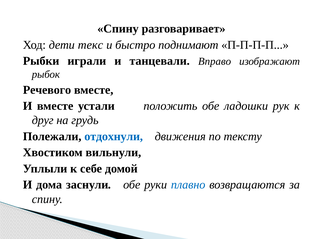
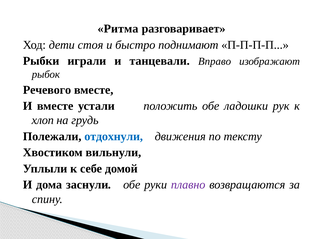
Спину: Спину -> Ритма (118, 29)
текс: текс -> стоя (91, 45)
друг: друг -> хлоп (43, 120)
плавно colour: blue -> purple (188, 185)
